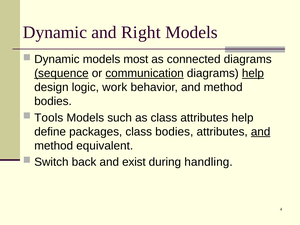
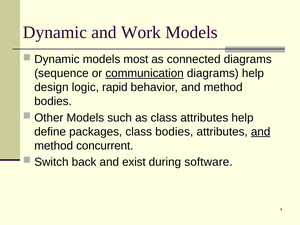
Right: Right -> Work (141, 32)
sequence underline: present -> none (61, 73)
help underline: present -> none (253, 73)
work: work -> rapid (115, 87)
Tools: Tools -> Other (49, 118)
equivalent: equivalent -> concurrent (105, 146)
handling: handling -> software (208, 162)
